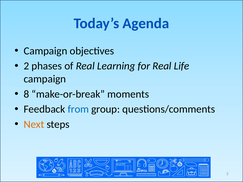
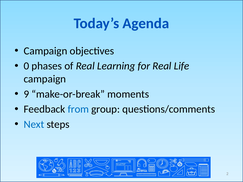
2: 2 -> 0 (26, 66)
8: 8 -> 9 (26, 94)
Next colour: orange -> blue (34, 124)
